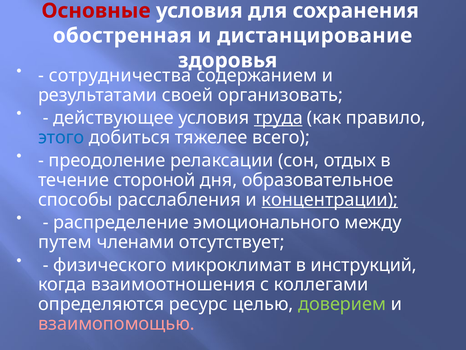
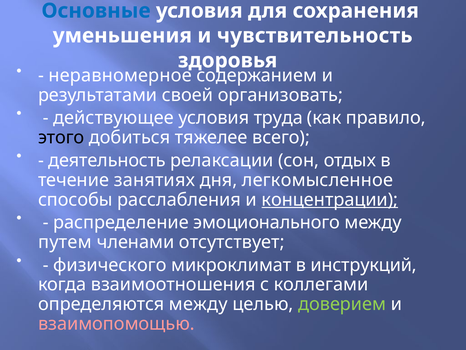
Основные colour: red -> blue (96, 11)
обостренная: обостренная -> уменьшения (122, 36)
дистанцирование: дистанцирование -> чувствительность (315, 36)
сотрудничества: сотрудничества -> неравномерное (120, 75)
труда underline: present -> none (278, 118)
этого colour: blue -> black (61, 137)
преодоление: преодоление -> деятельность (107, 160)
стороной: стороной -> занятиях (154, 180)
образовательное: образовательное -> легкомысленное (318, 180)
определяются ресурс: ресурс -> между (198, 304)
